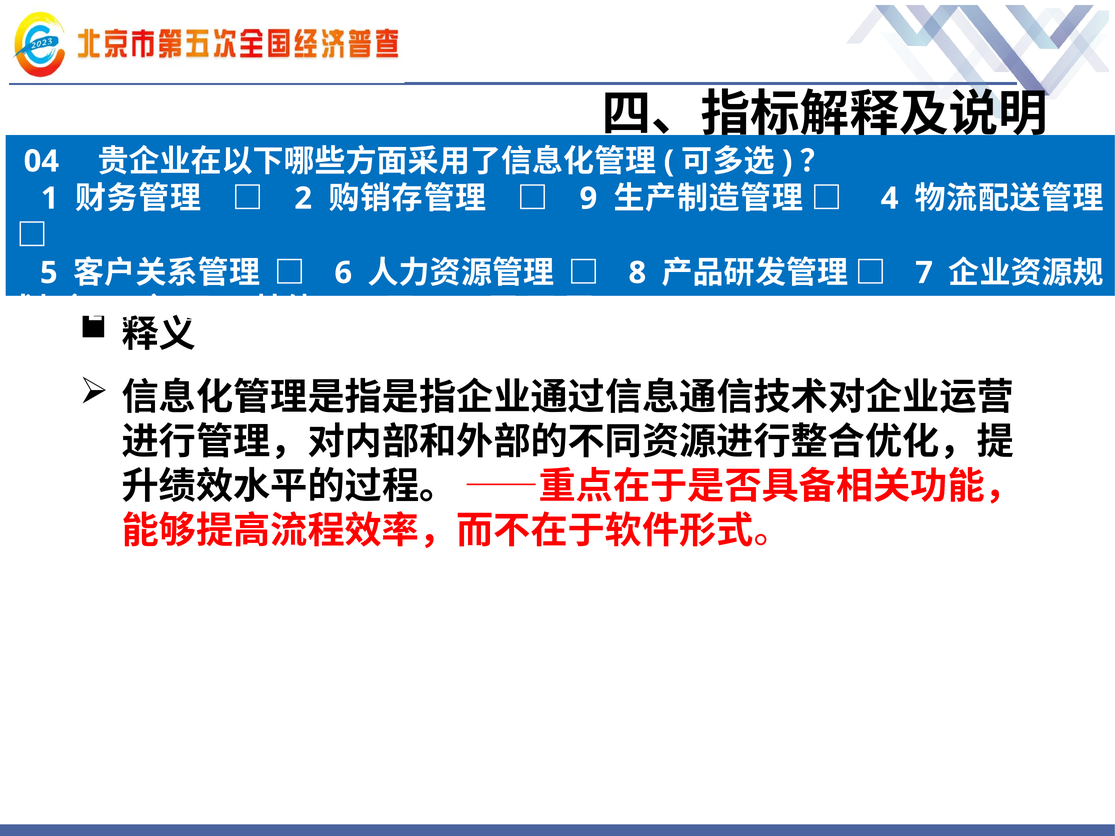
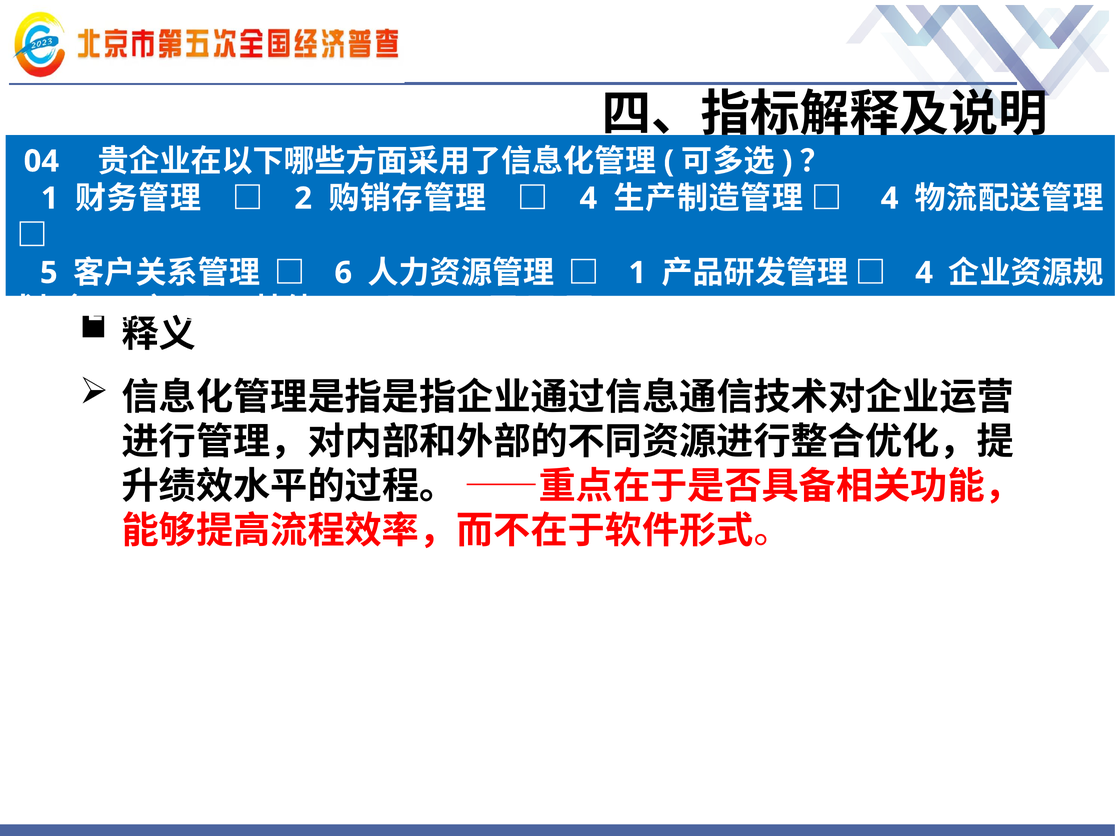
9: 9 -> 4 (588, 199)
8: 8 -> 1 (637, 273)
7: 7 -> 4 (924, 273)
